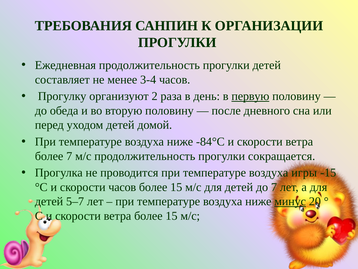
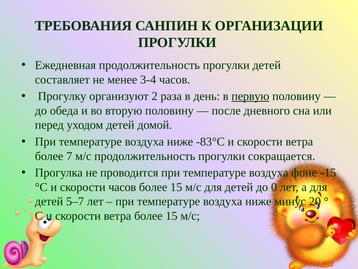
-84°С: -84°С -> -83°С (210, 141)
игры: игры -> фоне (304, 172)
до 7: 7 -> 0 (274, 187)
минус underline: present -> none (290, 201)
